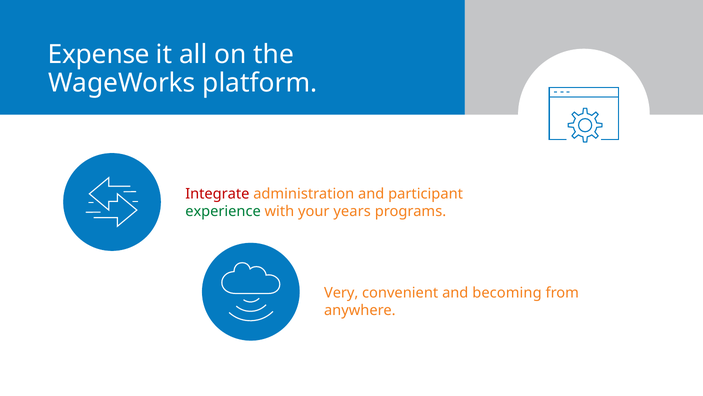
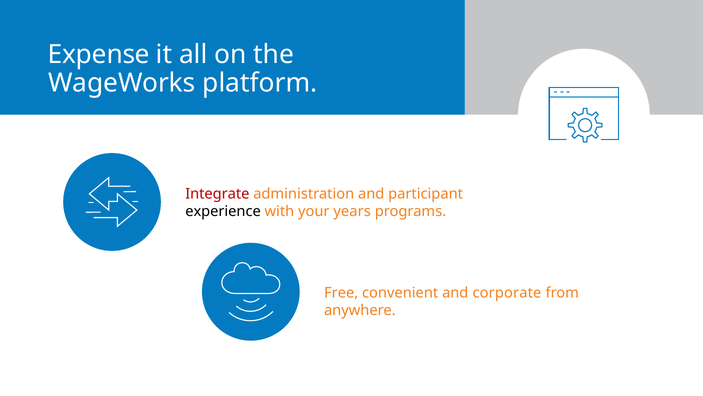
experience colour: green -> black (223, 211)
Very: Very -> Free (341, 292)
becoming: becoming -> corporate (507, 292)
